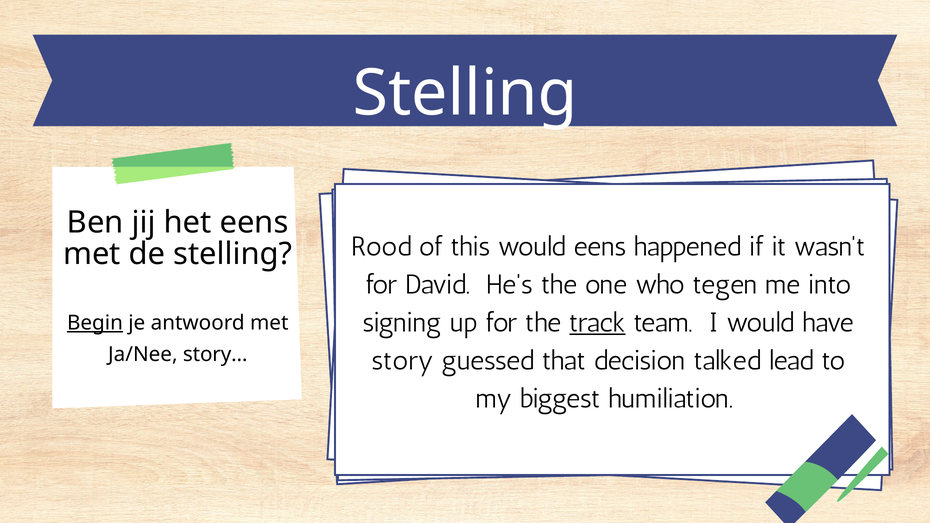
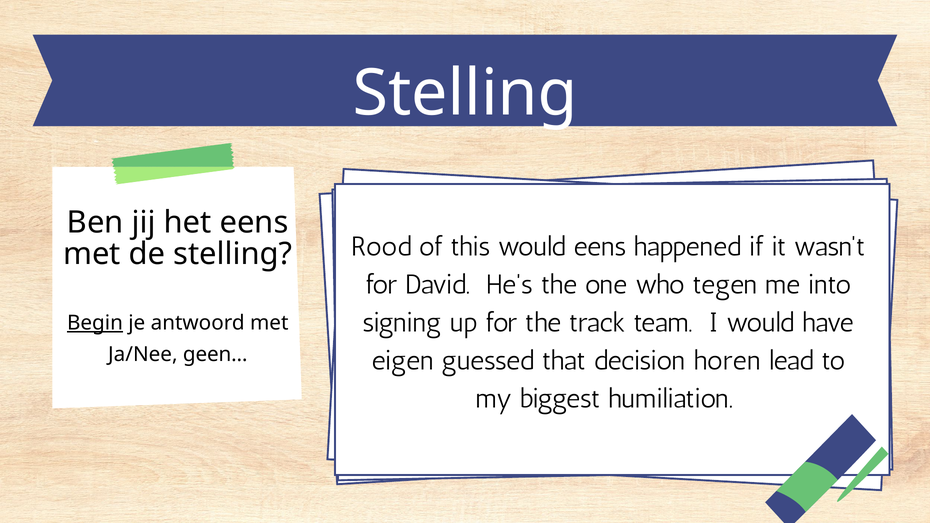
track underline: present -> none (598, 323)
story…: story… -> geen… (215, 355)
story: story -> eigen (403, 361)
talked: talked -> horen (727, 361)
